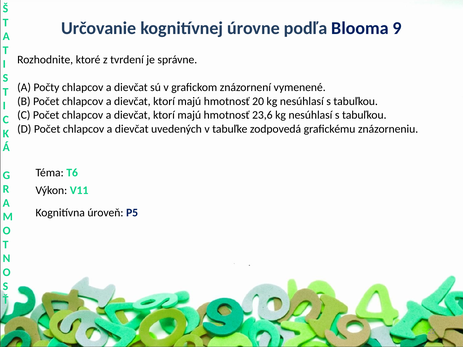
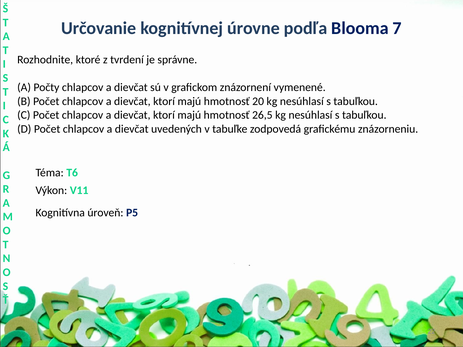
9: 9 -> 7 (397, 28)
23,6: 23,6 -> 26,5 (262, 115)
